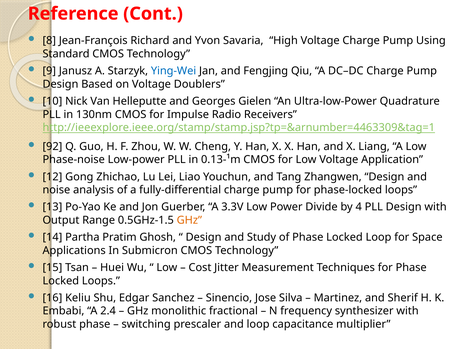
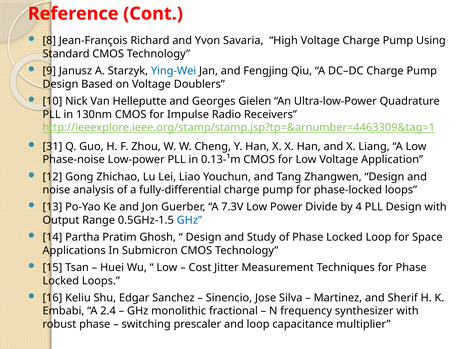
92: 92 -> 31 (52, 146)
3.3V: 3.3V -> 7.3V (232, 207)
GHz colour: orange -> blue (189, 220)
